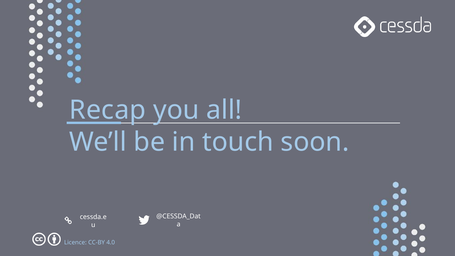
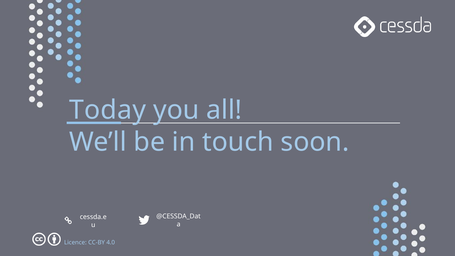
Recap: Recap -> Today (108, 110)
